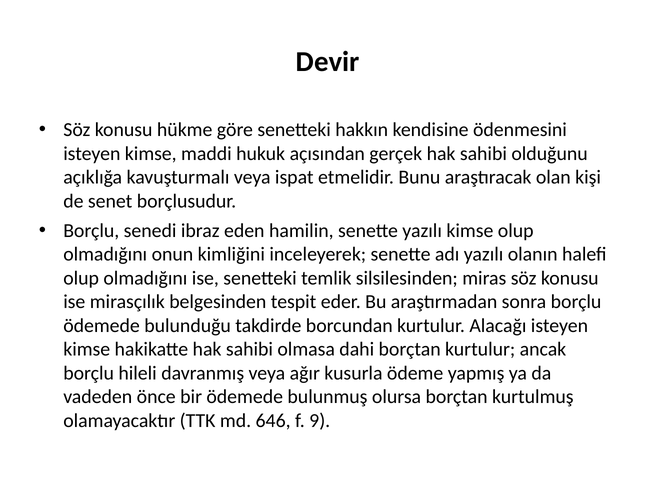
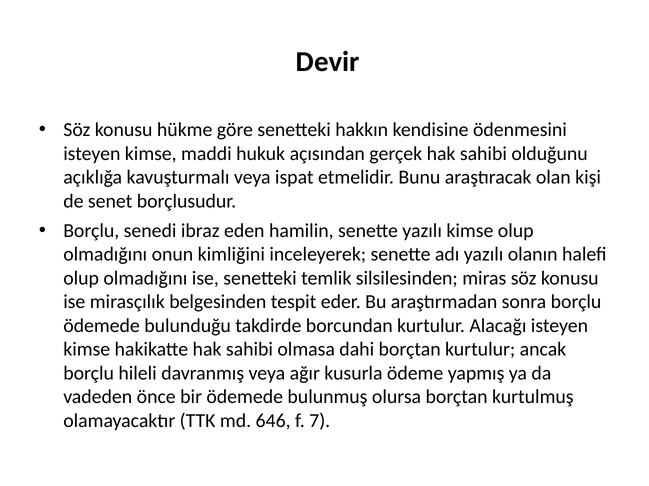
9: 9 -> 7 (320, 421)
